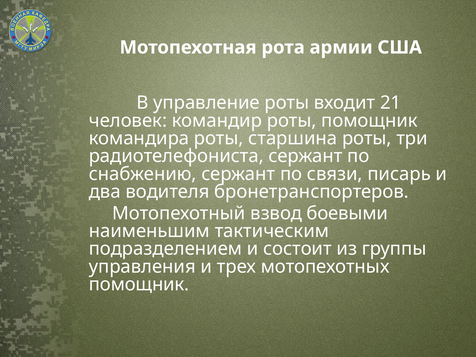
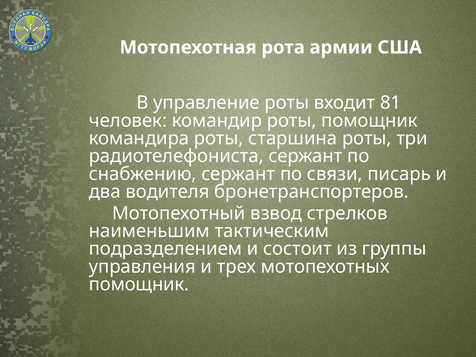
21: 21 -> 81 (391, 103)
боевыми: боевыми -> стрелков (347, 213)
